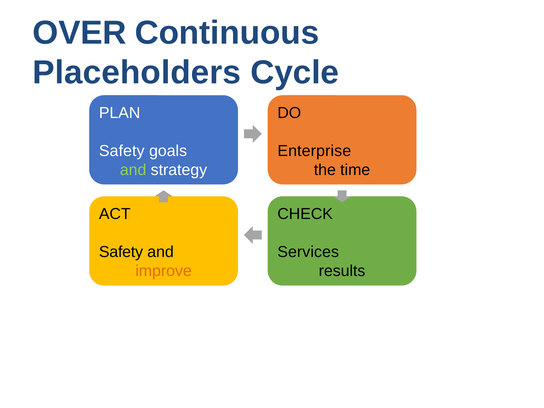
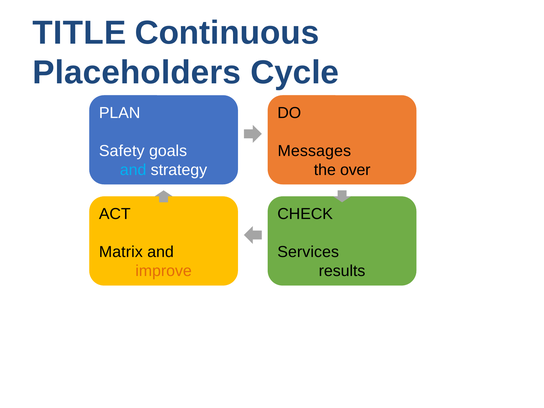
OVER: OVER -> TITLE (79, 33)
Enterprise: Enterprise -> Messages (314, 151)
and colour: light green -> light blue (133, 170)
time: time -> over (355, 170)
Safety: Safety -> Matrix (121, 252)
